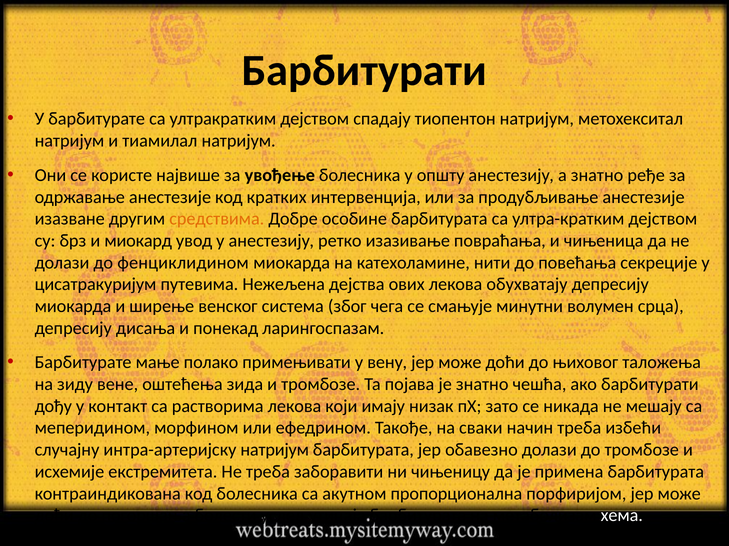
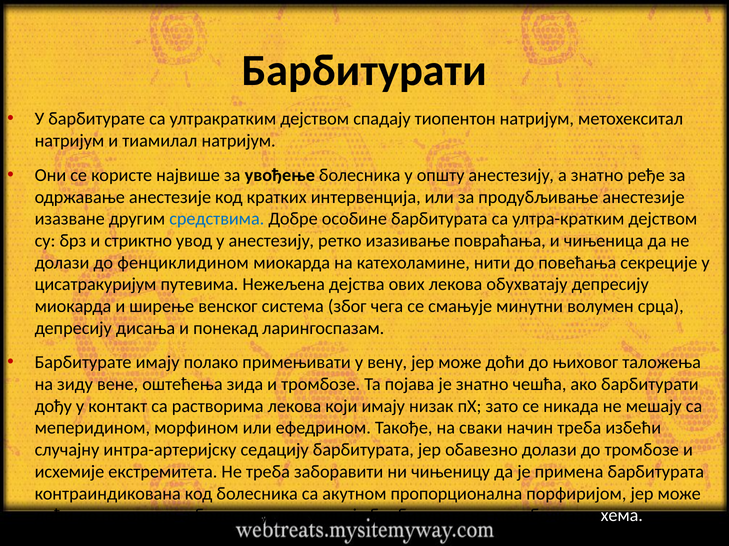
средствима colour: orange -> blue (217, 219)
миокард: миокард -> стриктно (138, 241)
Барбитурате мање: мање -> имају (158, 363)
интра-артеријску натријум: натријум -> седацију (275, 450)
